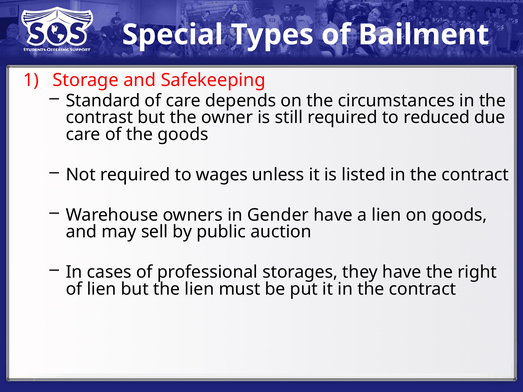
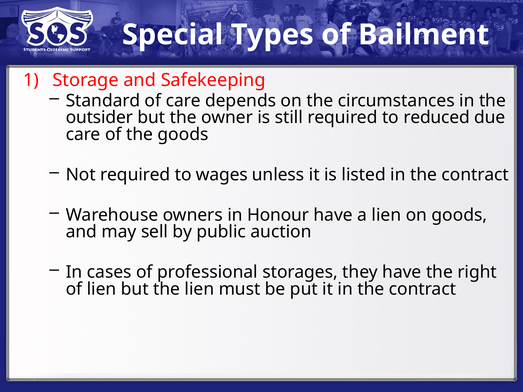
contrast: contrast -> outsider (99, 118)
Gender: Gender -> Honour (278, 215)
